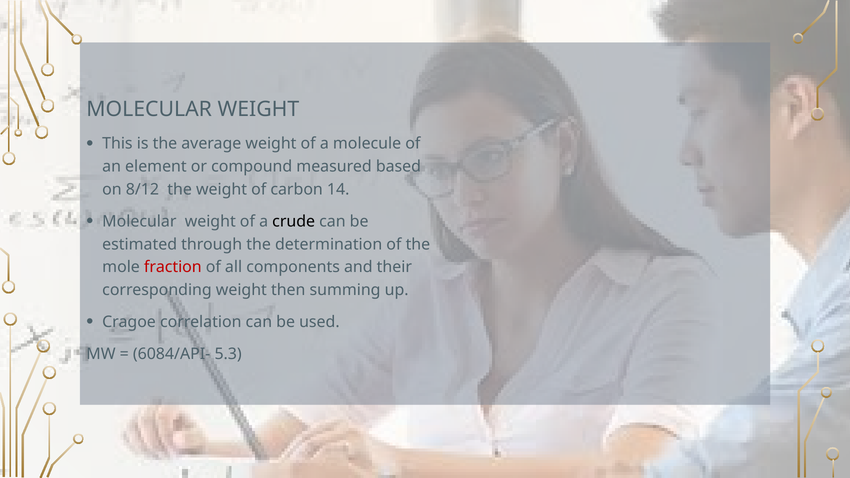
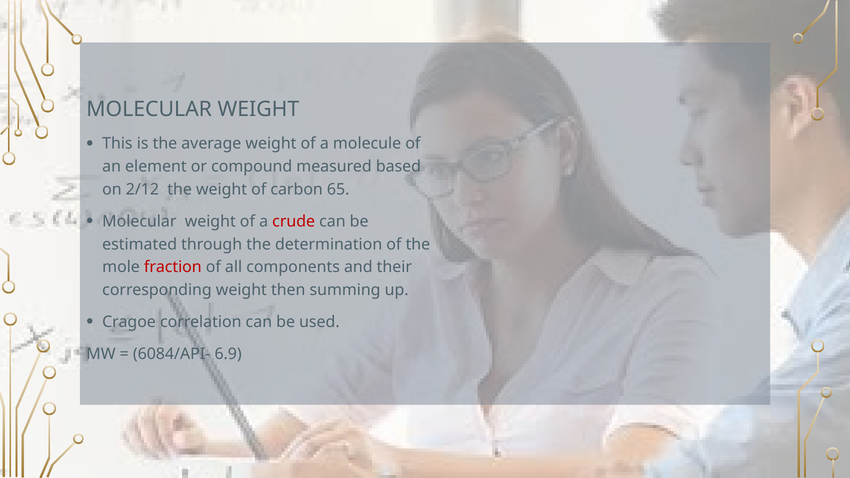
8/12: 8/12 -> 2/12 (142, 190)
14: 14 -> 65 (338, 190)
crude colour: black -> red (294, 221)
5.3: 5.3 -> 6.9 (228, 354)
